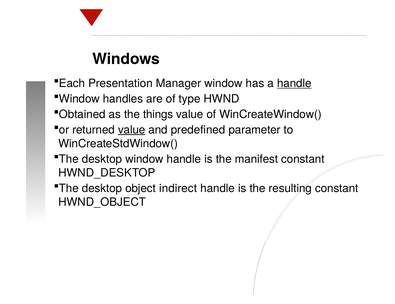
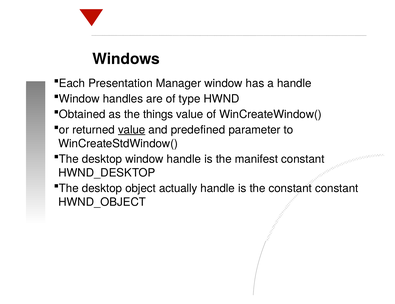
handle underline: present -> none (294, 83)
indirect: indirect -> actually (178, 189)
the resulting: resulting -> constant (290, 189)
